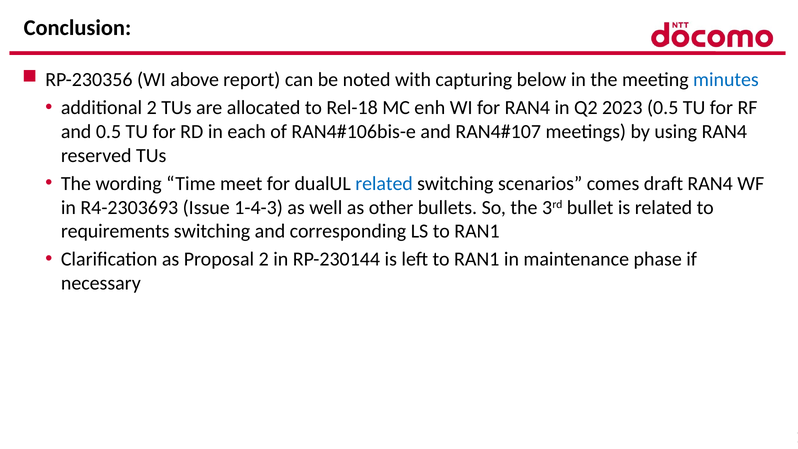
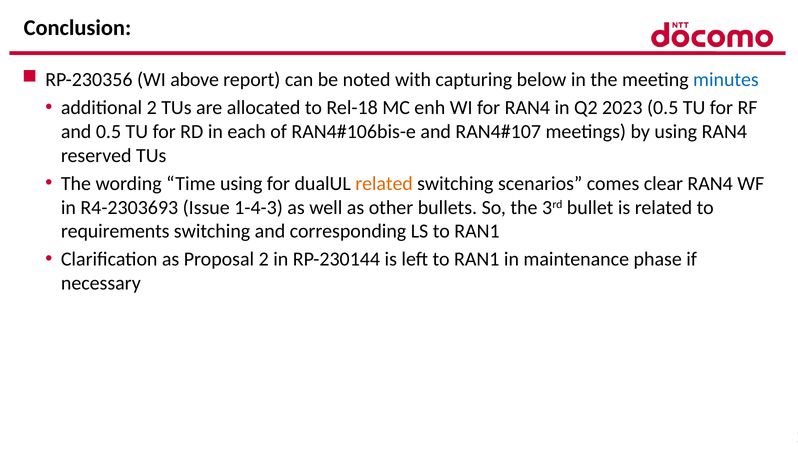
Time meet: meet -> using (241, 183)
related colour: blue -> orange (384, 183)
draft: draft -> clear (663, 183)
